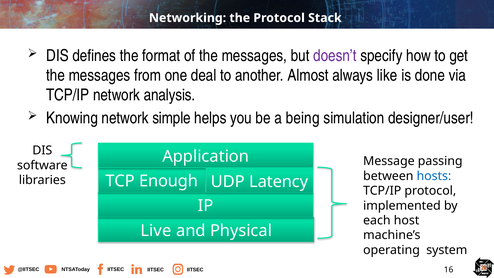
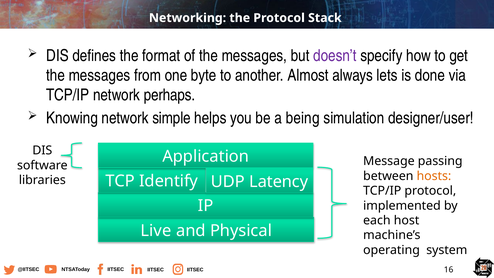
deal: deal -> byte (204, 75)
like: like -> lets (387, 75)
analysis: analysis -> perhaps (170, 95)
hosts colour: blue -> orange (434, 176)
Enough: Enough -> Identify (169, 181)
